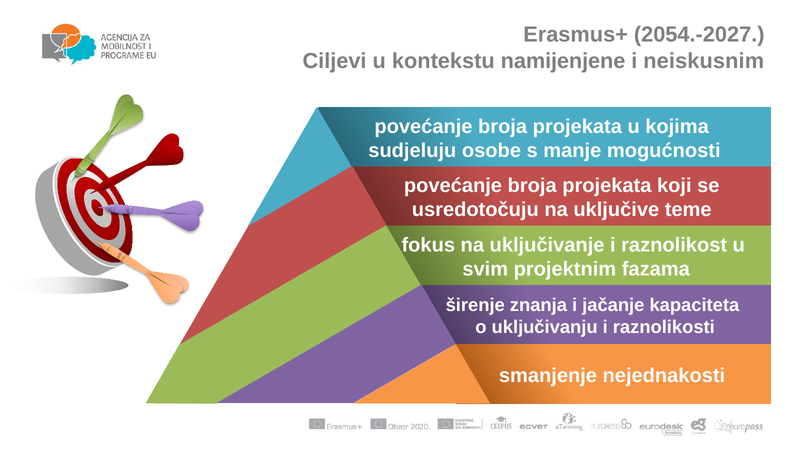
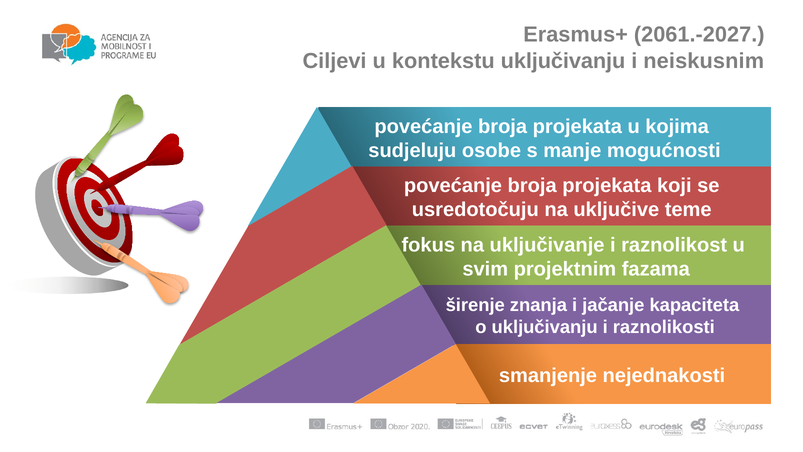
2054.-2027: 2054.-2027 -> 2061.-2027 (699, 35)
kontekstu namijenjene: namijenjene -> uključivanju (563, 61)
